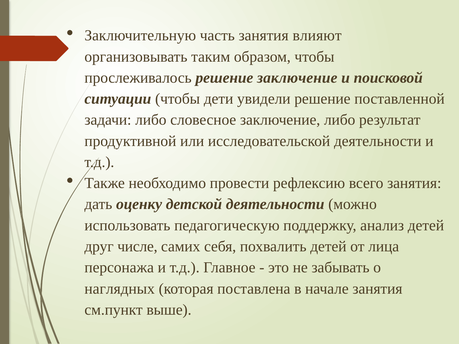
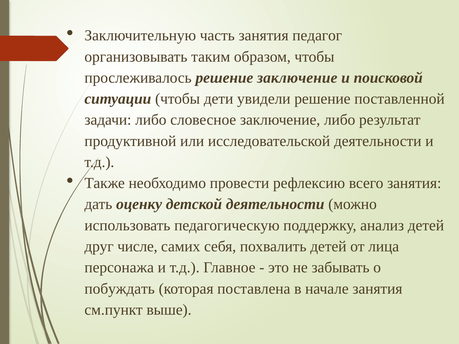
влияют: влияют -> педагог (317, 36)
наглядных: наглядных -> побуждать (120, 289)
